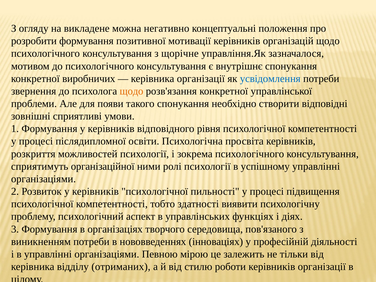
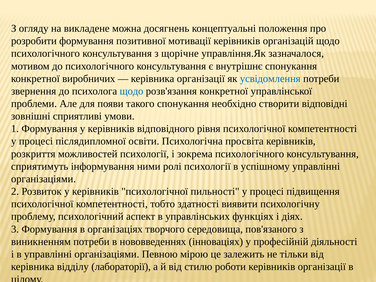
негативно: негативно -> досягнень (167, 28)
щодо colour: orange -> blue (131, 91)
організаційної: організаційної -> інформування (103, 166)
отриманих: отриманих -> лабораторії (121, 267)
